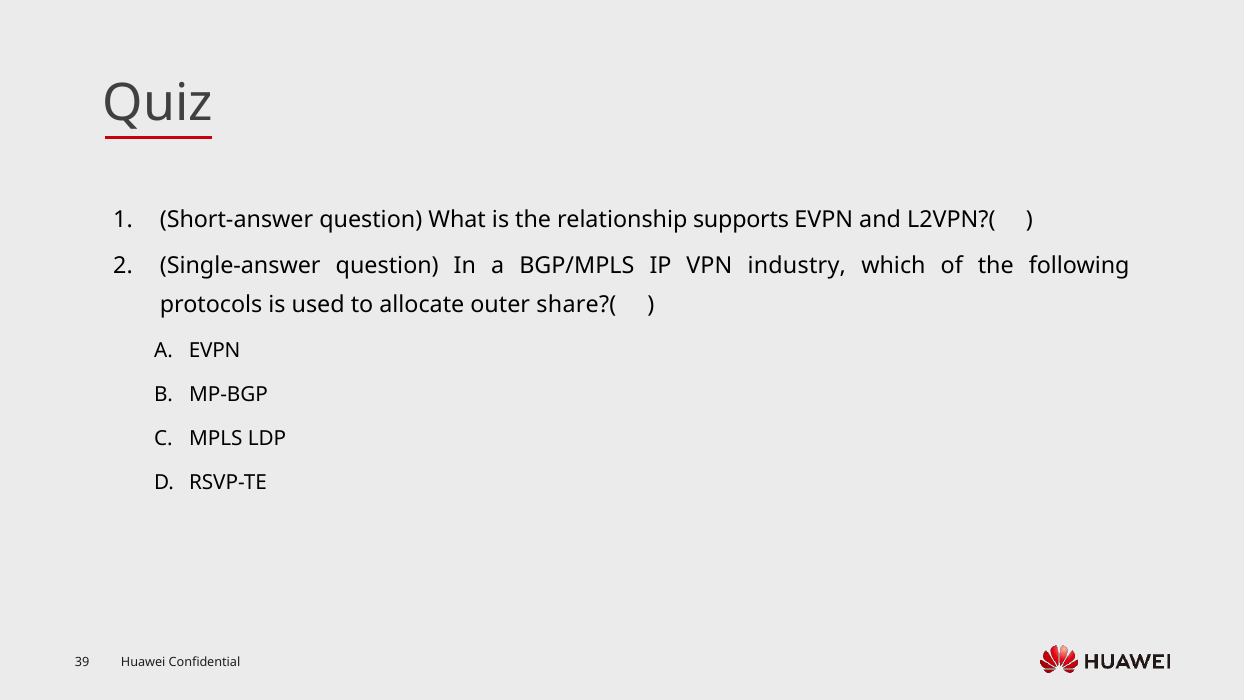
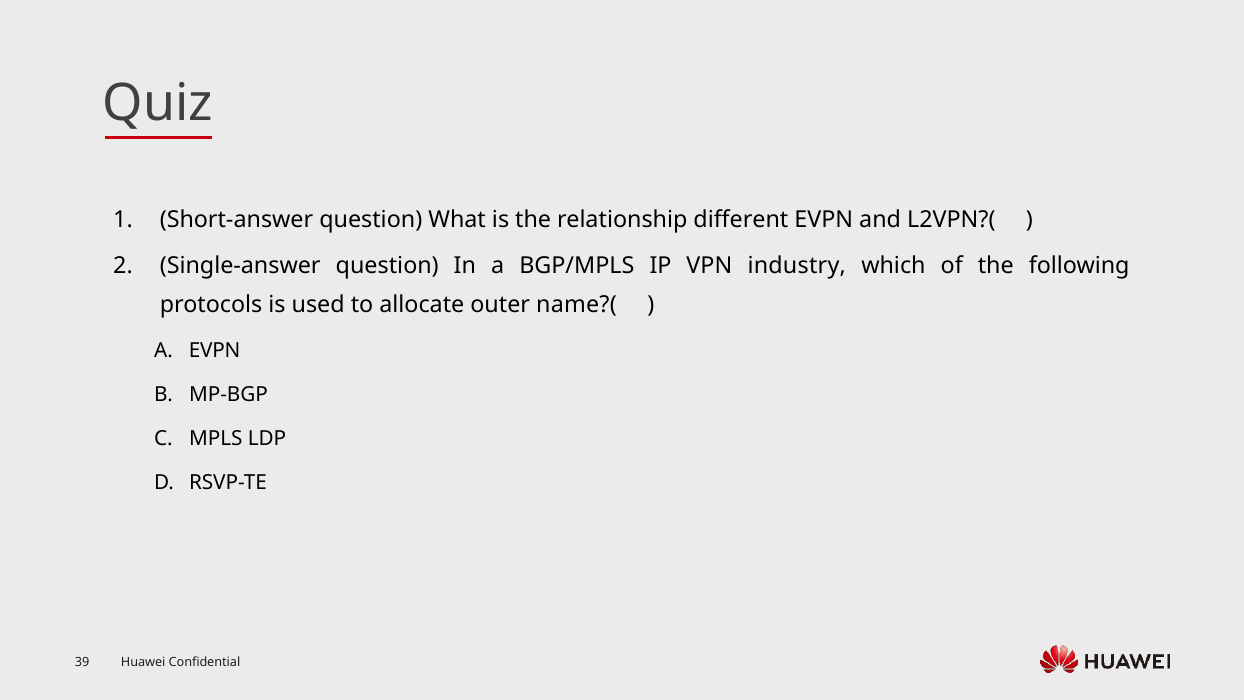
supports: supports -> different (741, 220)
share?(: share?( -> name?( (576, 305)
